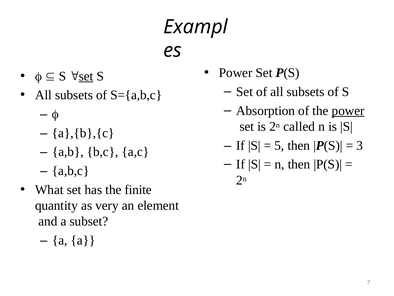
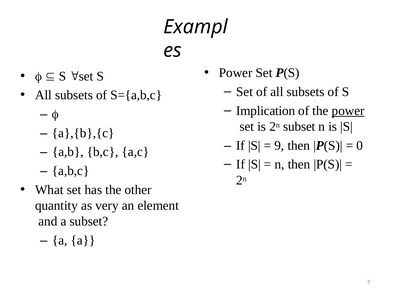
set underline: present -> none (86, 76)
Absorption: Absorption -> Implication (266, 110)
n called: called -> subset (299, 126)
5: 5 -> 9 (279, 145)
3: 3 -> 0 (360, 145)
finite: finite -> other (138, 189)
